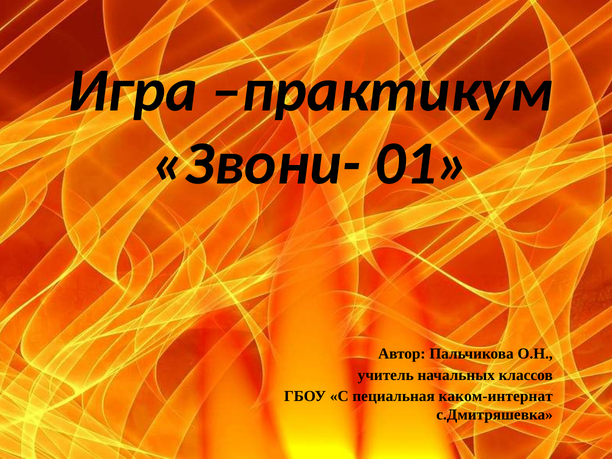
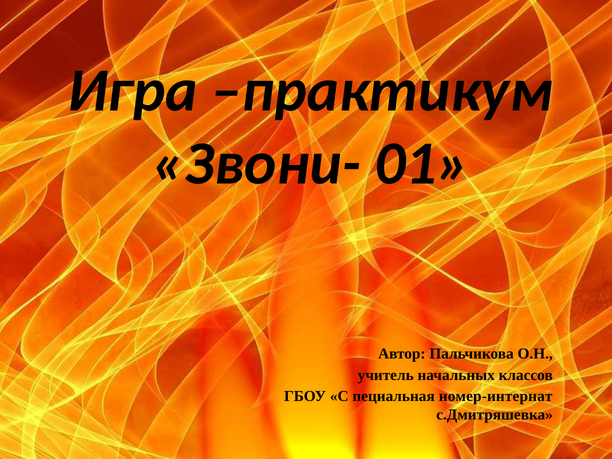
каком-интернат: каком-интернат -> номер-интернат (496, 396)
